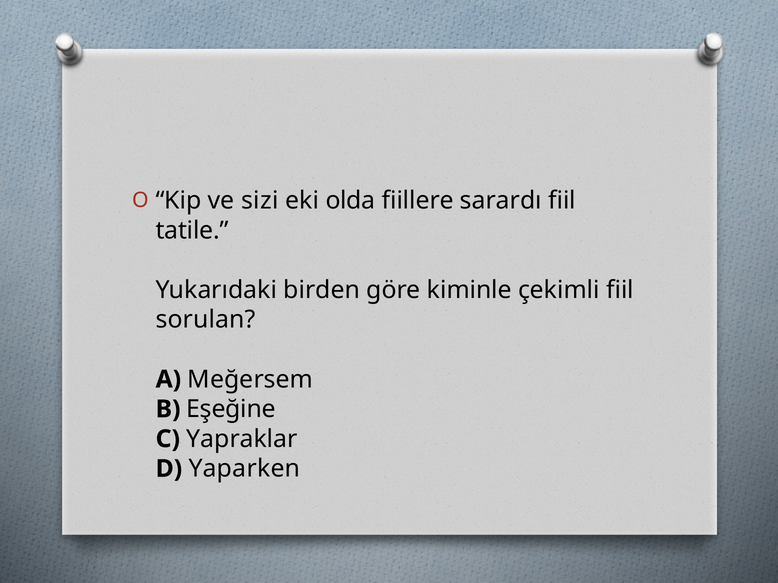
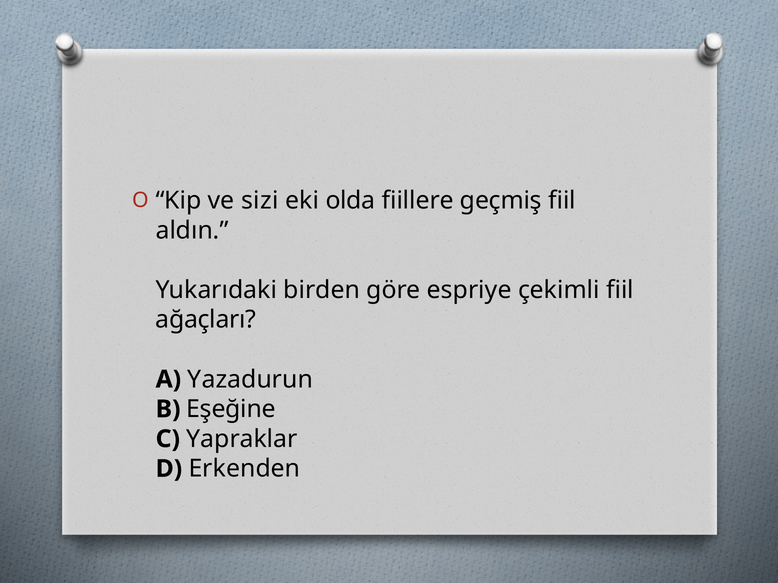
sarardı: sarardı -> geçmiş (501, 201)
tatile: tatile -> aldın (192, 231)
kiminle: kiminle -> espriye (469, 290)
sorulan: sorulan -> ağaçları (206, 320)
Meğersem: Meğersem -> Yazadurun (250, 380)
Yaparken: Yaparken -> Erkenden (244, 469)
